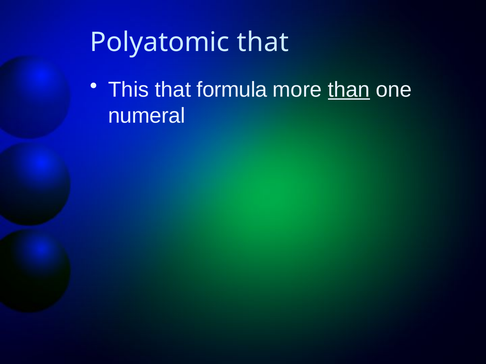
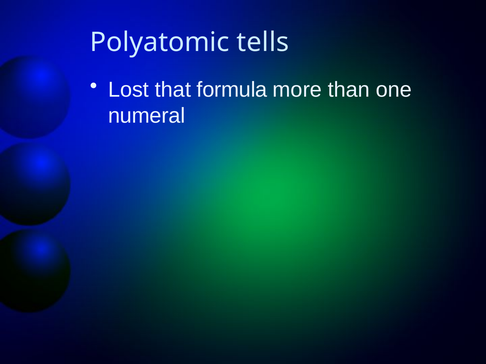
Polyatomic that: that -> tells (263, 42)
This: This -> Lost (129, 90)
than underline: present -> none (349, 90)
